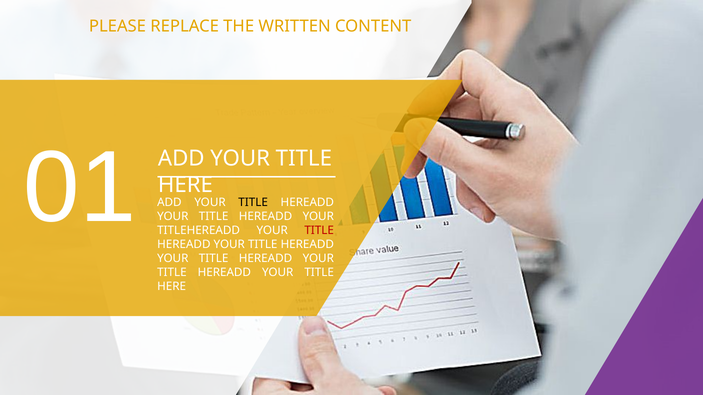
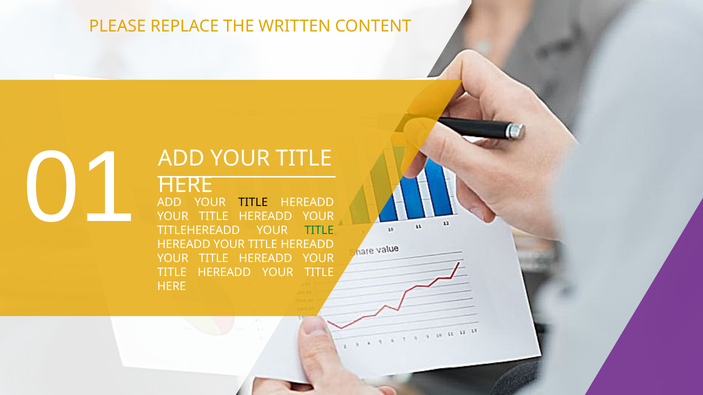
TITLE colour: red -> green (319, 230)
